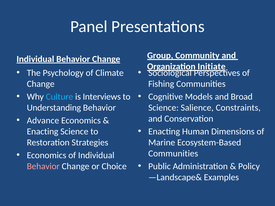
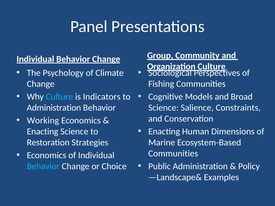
Organization Initiate: Initiate -> Culture (212, 67)
Interviews: Interviews -> Indicators (102, 97)
Understanding: Understanding -> Administration (54, 108)
Advance: Advance -> Working (43, 121)
Behavior colour: pink -> light blue (43, 166)
